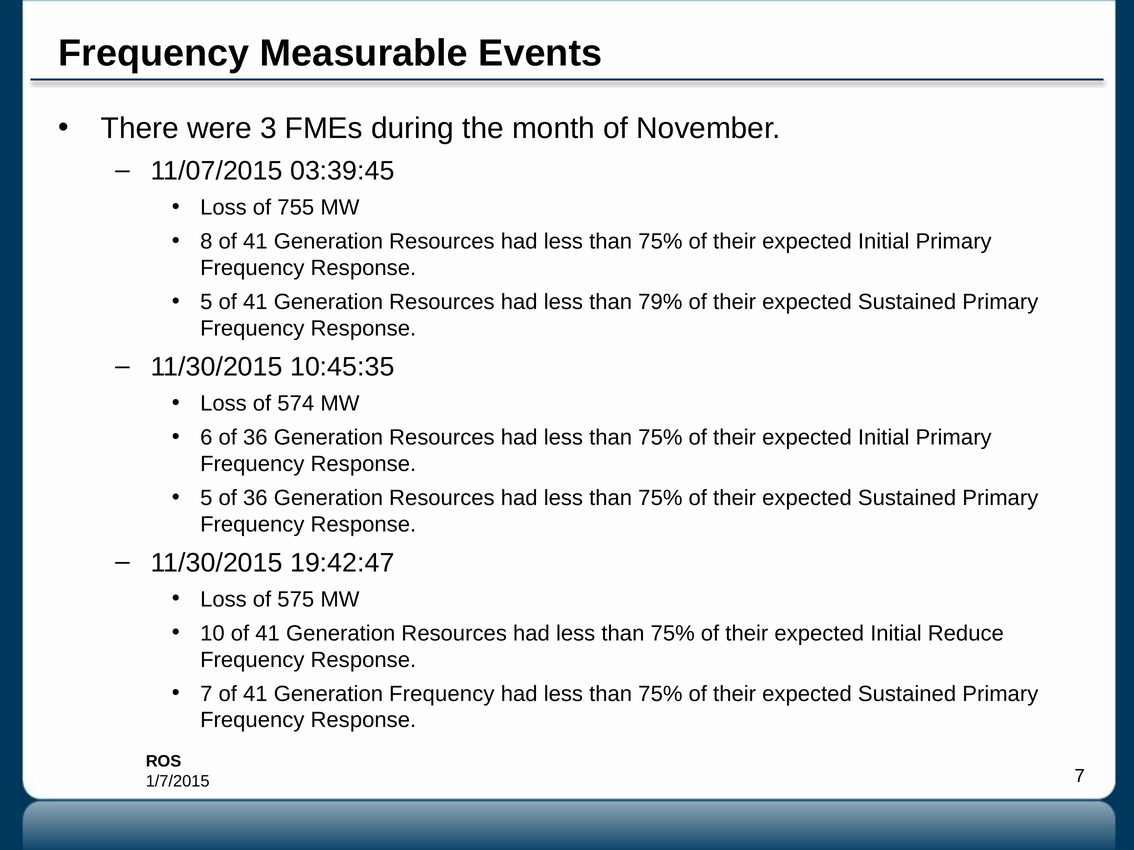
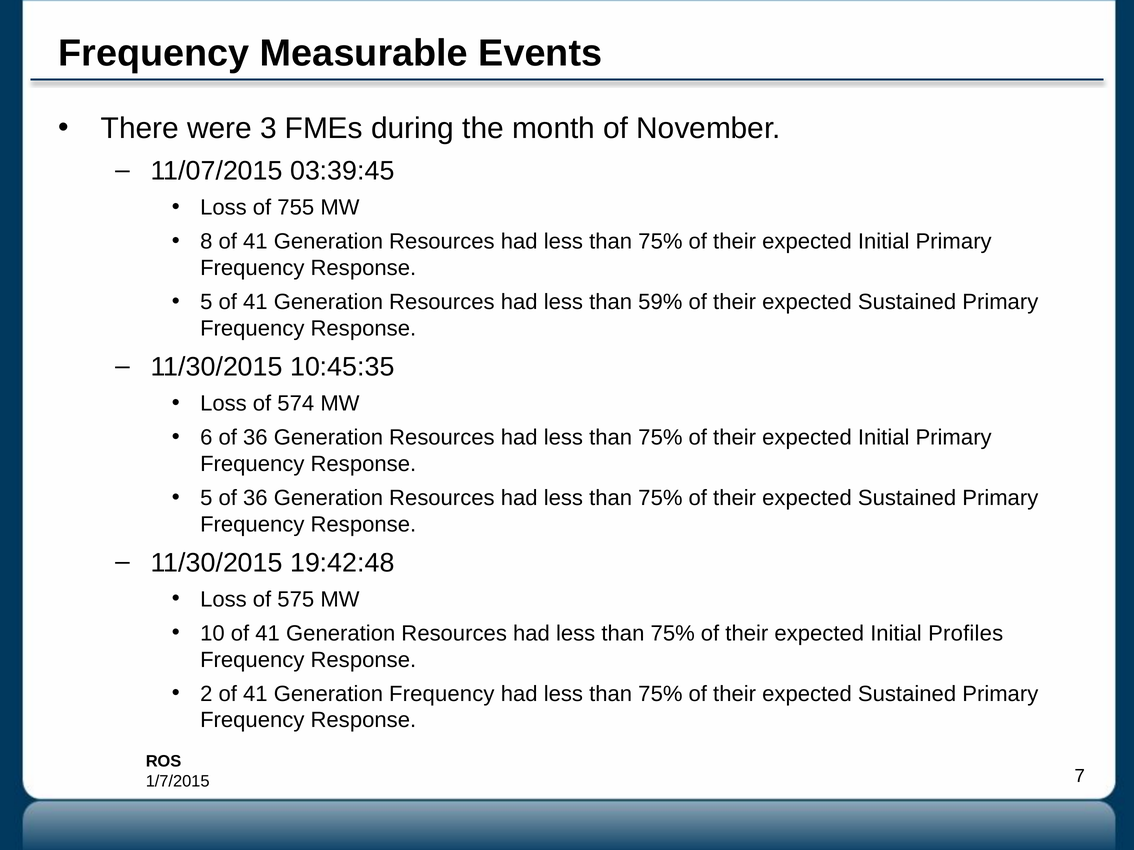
79%: 79% -> 59% (660, 302)
19:42:47: 19:42:47 -> 19:42:48 (342, 563)
Reduce: Reduce -> Profiles (966, 634)
7: 7 -> 2 (206, 694)
